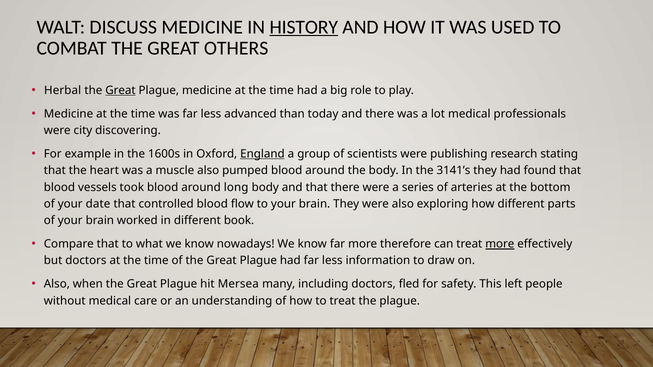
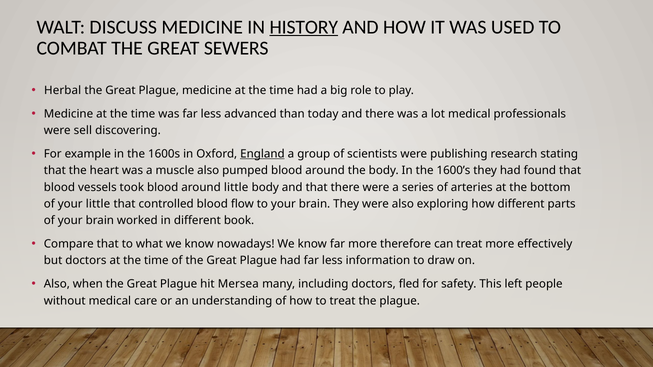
OTHERS: OTHERS -> SEWERS (236, 48)
Great underline: present -> none (120, 90)
city: city -> sell (83, 131)
3141’s: 3141’s -> 1600’s (453, 171)
around long: long -> little (236, 187)
your date: date -> little (98, 204)
more underline: present -> none (500, 244)
